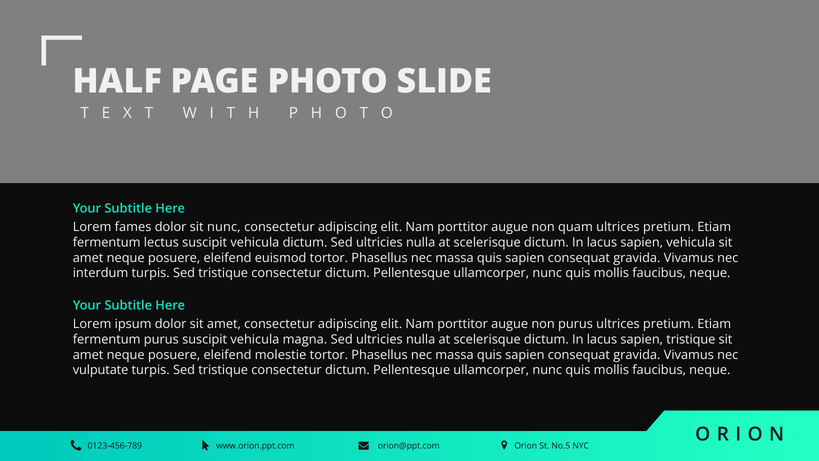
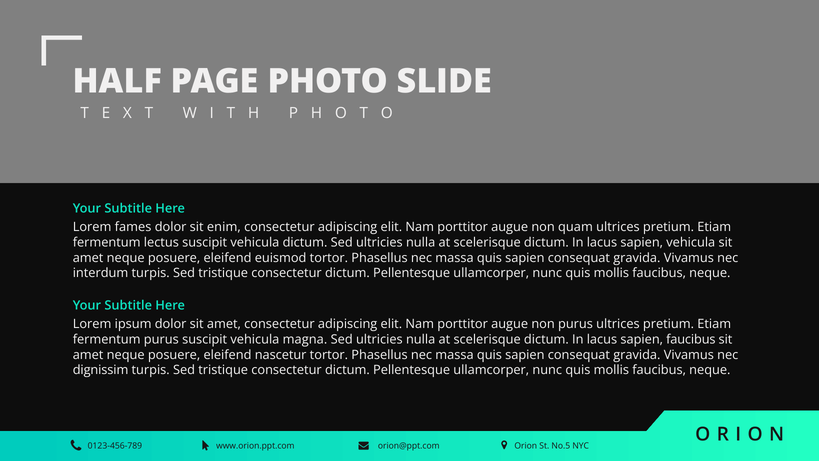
sit nunc: nunc -> enim (224, 227)
sapien tristique: tristique -> faucibus (691, 339)
molestie: molestie -> nascetur (281, 355)
vulputate: vulputate -> dignissim (101, 370)
